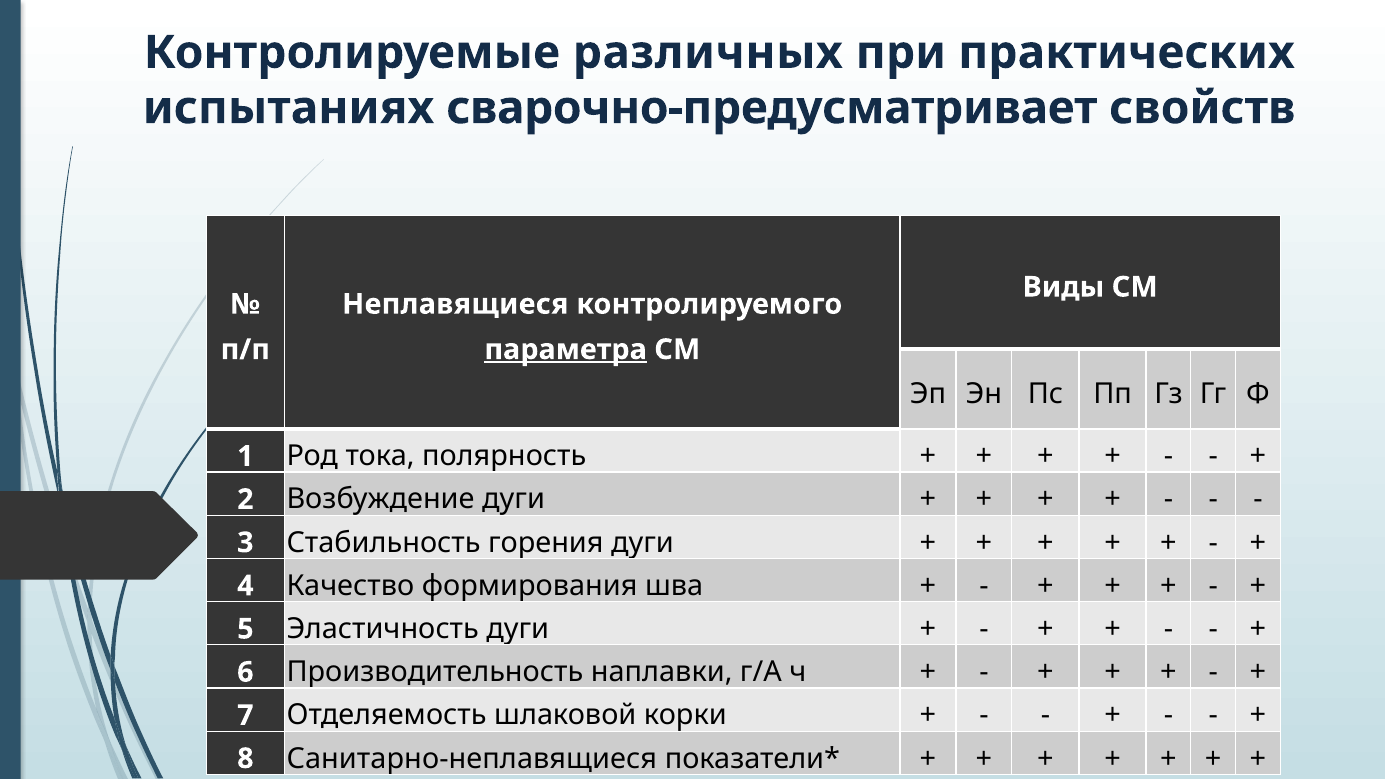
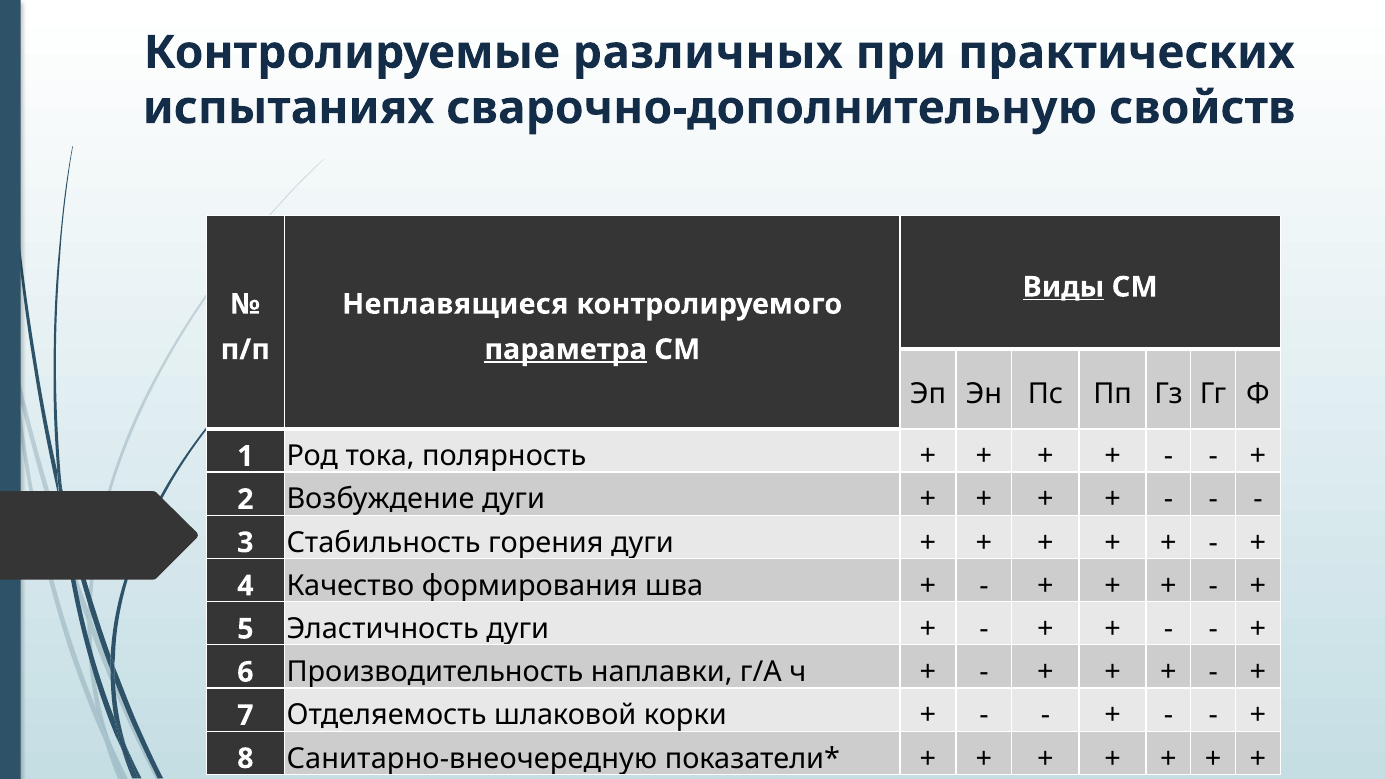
сварочно-предусматривает: сварочно-предусматривает -> сварочно-дополнительную (772, 108)
Виды underline: none -> present (1063, 287)
Санитарно-неплавящиеся: Санитарно-неплавящиеся -> Санитарно-внеочередную (472, 759)
